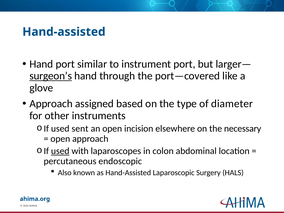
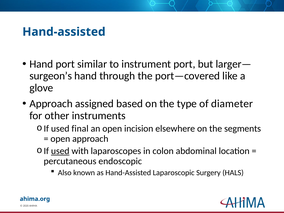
surgeon’s underline: present -> none (51, 76)
sent: sent -> final (80, 129)
necessary: necessary -> segments (243, 129)
